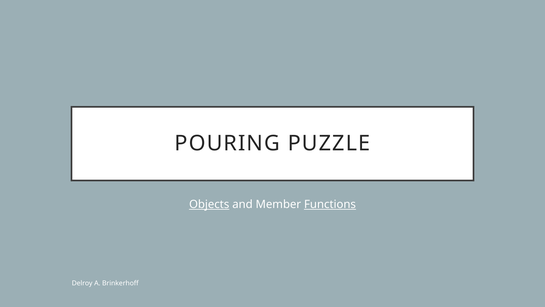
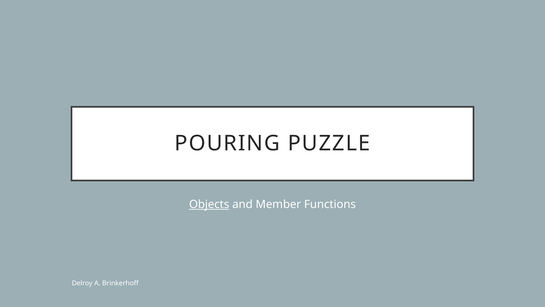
Functions underline: present -> none (330, 204)
